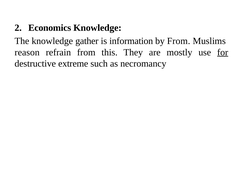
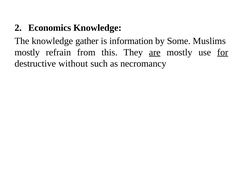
by From: From -> Some (179, 41)
reason: reason -> mostly (27, 52)
are underline: none -> present (155, 52)
extreme: extreme -> without (73, 64)
